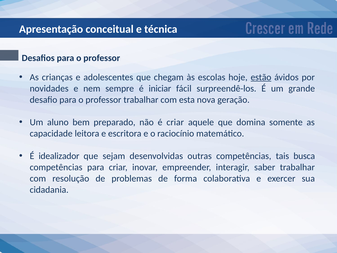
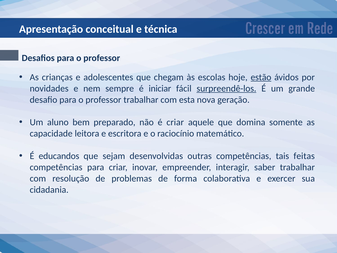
surpreendê-los underline: none -> present (226, 88)
idealizador: idealizador -> educandos (59, 156)
busca: busca -> feitas (304, 156)
